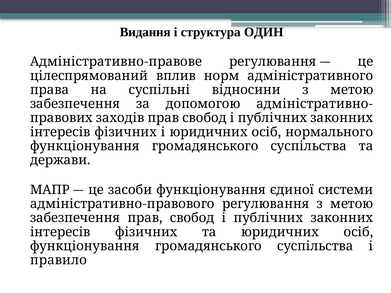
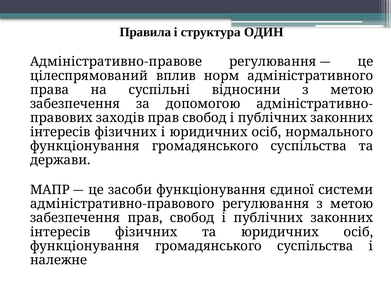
Видання: Видання -> Правила (145, 32)
правило: правило -> належне (59, 260)
